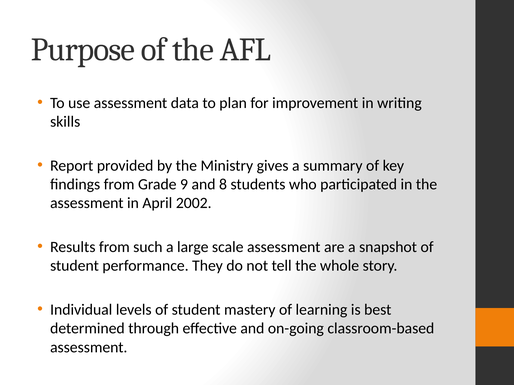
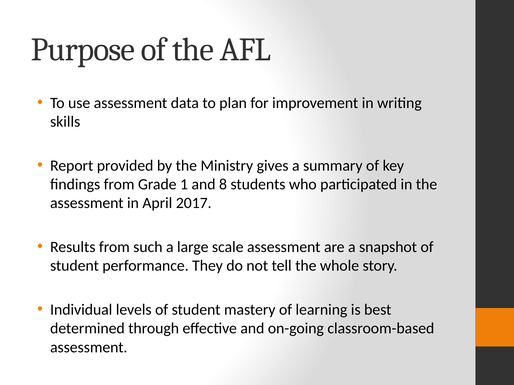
9: 9 -> 1 (184, 185)
2002: 2002 -> 2017 (194, 203)
